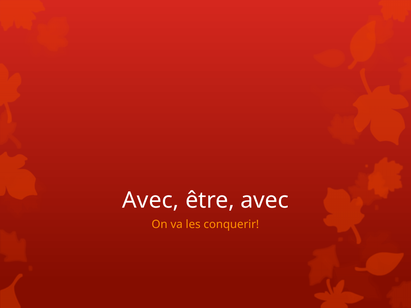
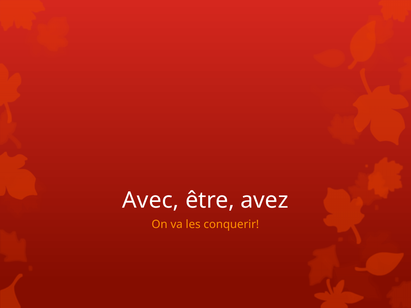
être avec: avec -> avez (264, 201)
